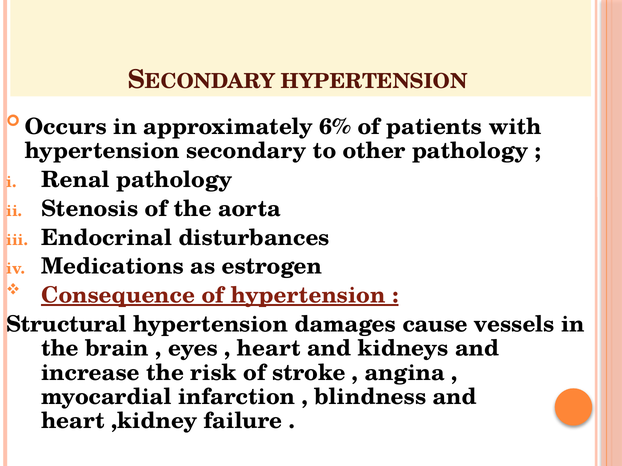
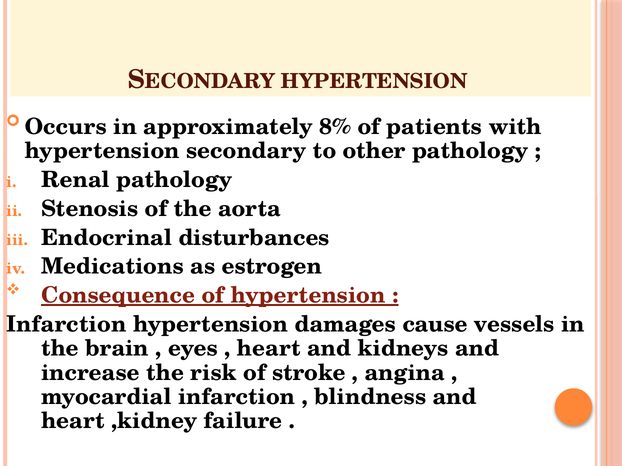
6%: 6% -> 8% (335, 127)
Structural: Structural -> Infarction (66, 325)
